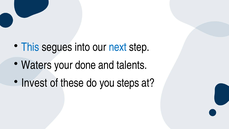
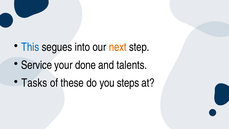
next colour: blue -> orange (118, 47)
Waters: Waters -> Service (37, 65)
Invest: Invest -> Tasks (34, 83)
